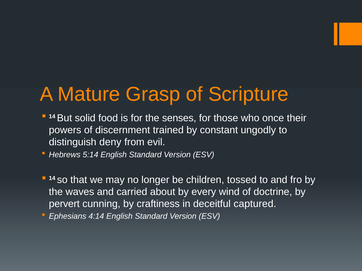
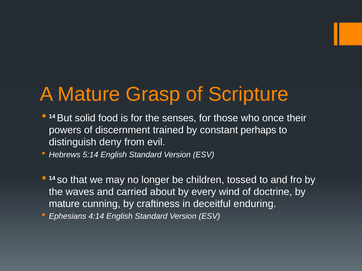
ungodly: ungodly -> perhaps (258, 130)
pervert: pervert -> mature (64, 204)
captured: captured -> enduring (255, 204)
